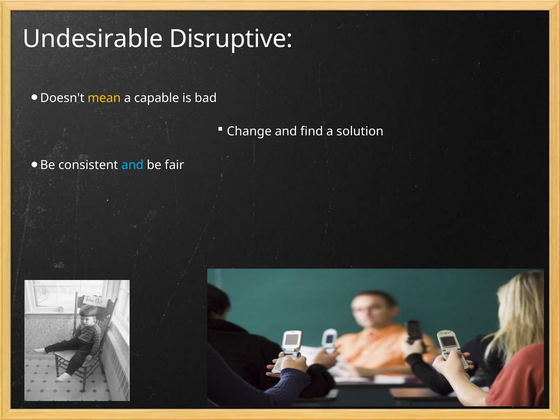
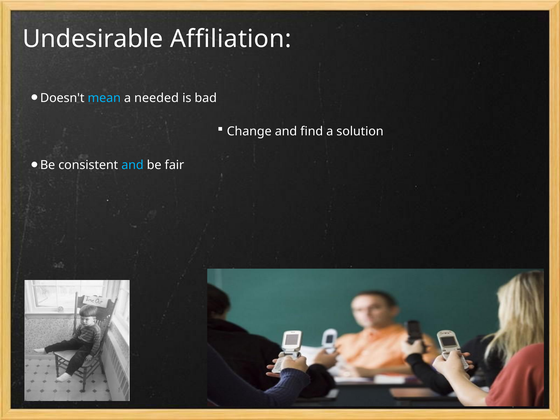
Disruptive: Disruptive -> Affiliation (231, 39)
mean colour: yellow -> light blue (104, 98)
capable: capable -> needed (157, 98)
